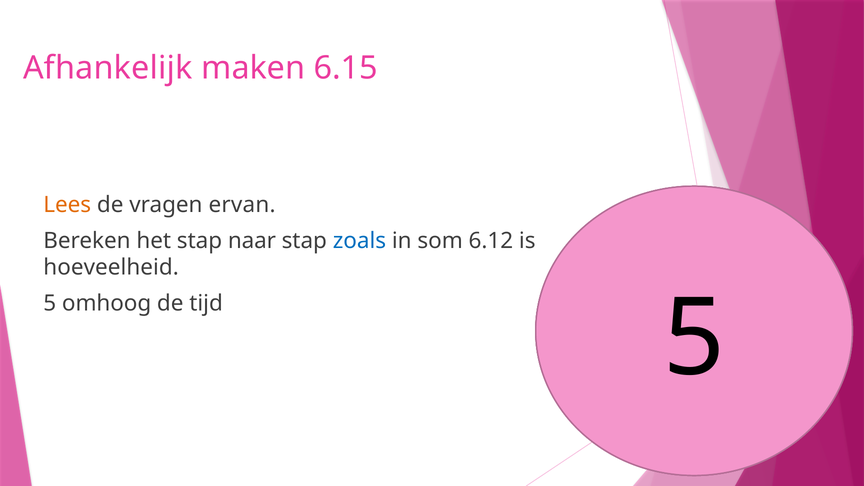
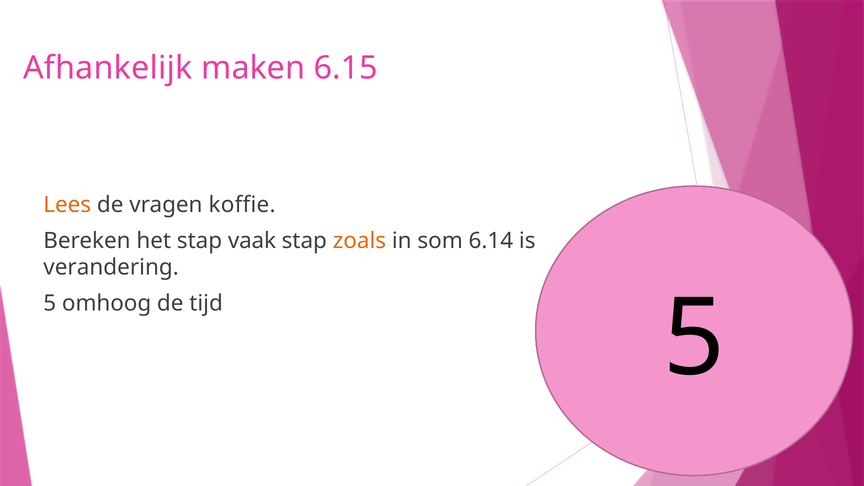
ervan: ervan -> koffie (242, 205)
naar: naar -> vaak (252, 241)
zoals colour: blue -> orange (359, 241)
6.12: 6.12 -> 6.14 (491, 241)
hoeveelheid: hoeveelheid -> verandering (111, 268)
